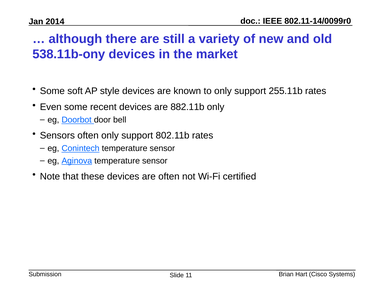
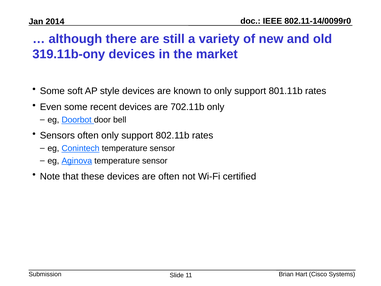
538.11b-ony: 538.11b-ony -> 319.11b-ony (69, 54)
255.11b: 255.11b -> 801.11b (286, 91)
882.11b: 882.11b -> 702.11b (187, 107)
